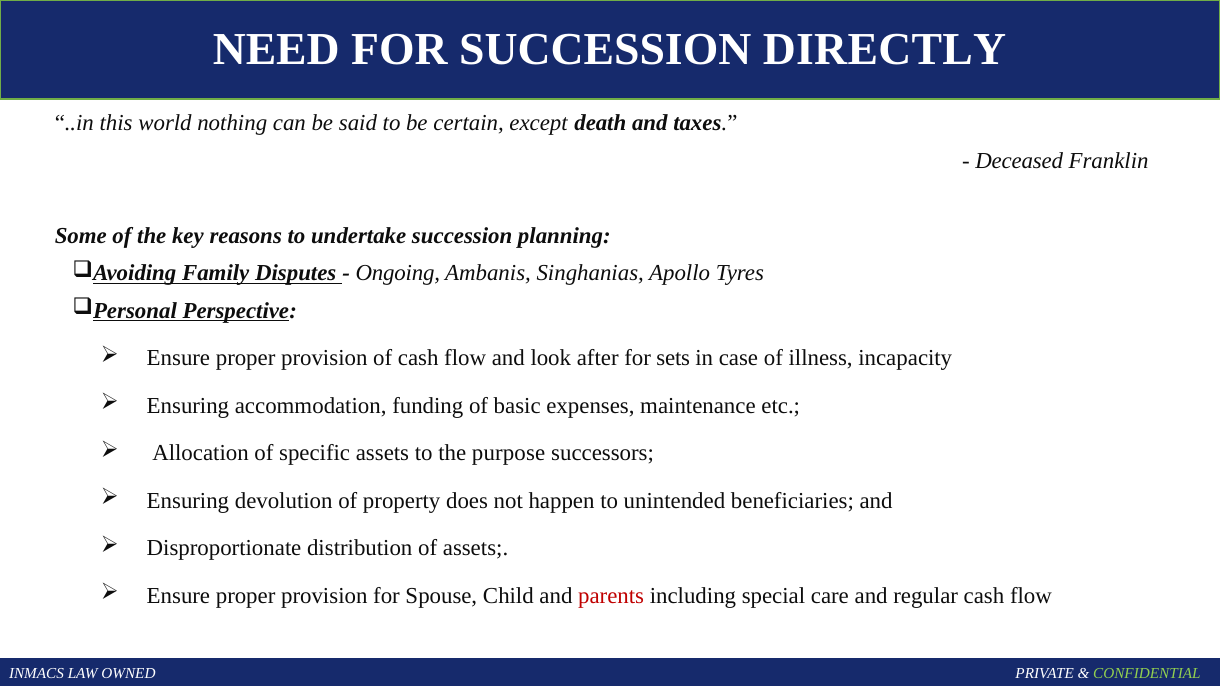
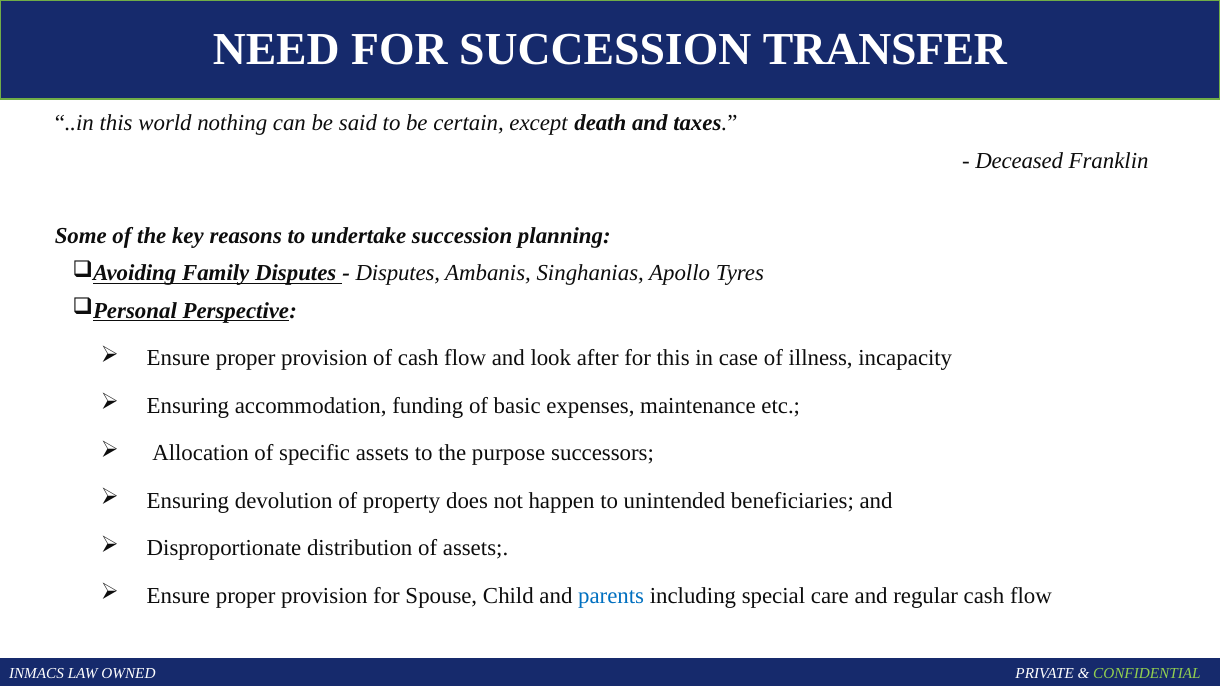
DIRECTLY: DIRECTLY -> TRANSFER (885, 49)
Ongoing: Ongoing -> Disputes (398, 273)
for sets: sets -> this (673, 358)
parents colour: red -> blue (611, 596)
